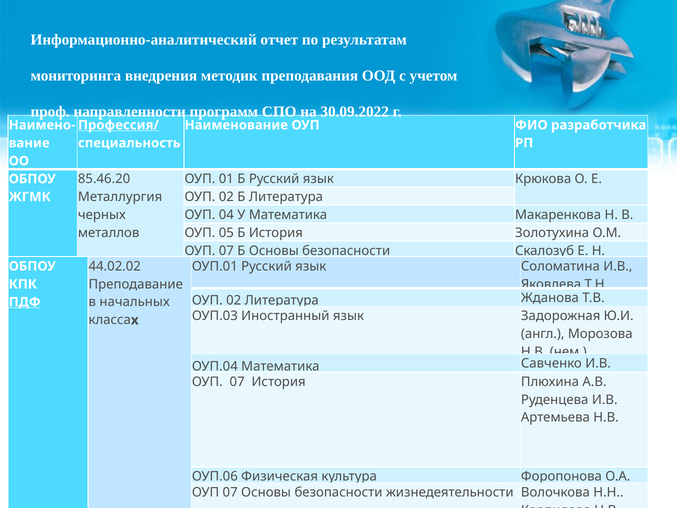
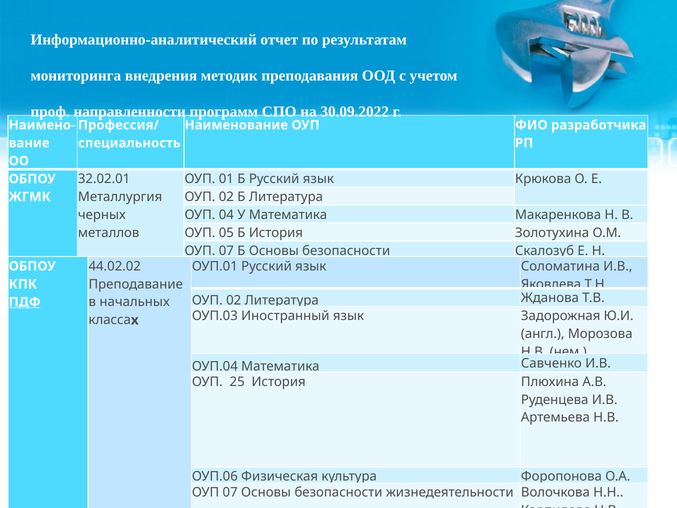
Профессия/ underline: present -> none (118, 125)
85.46.20: 85.46.20 -> 32.02.01 (104, 179)
07: 07 -> 25 (237, 382)
